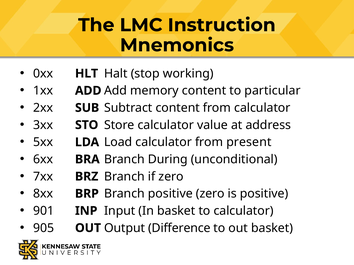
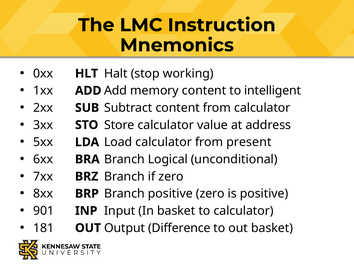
particular: particular -> intelligent (273, 91)
During: During -> Logical (168, 160)
905: 905 -> 181 (44, 228)
